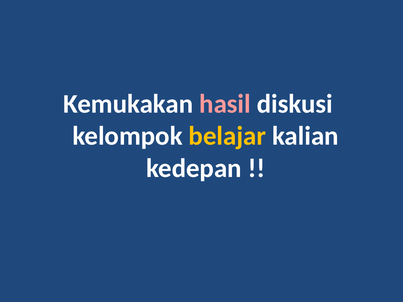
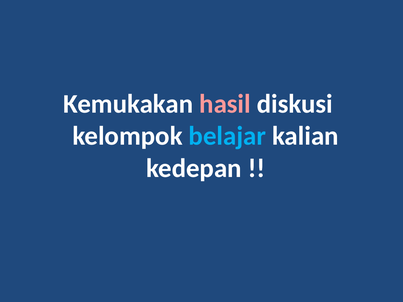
belajar colour: yellow -> light blue (227, 136)
